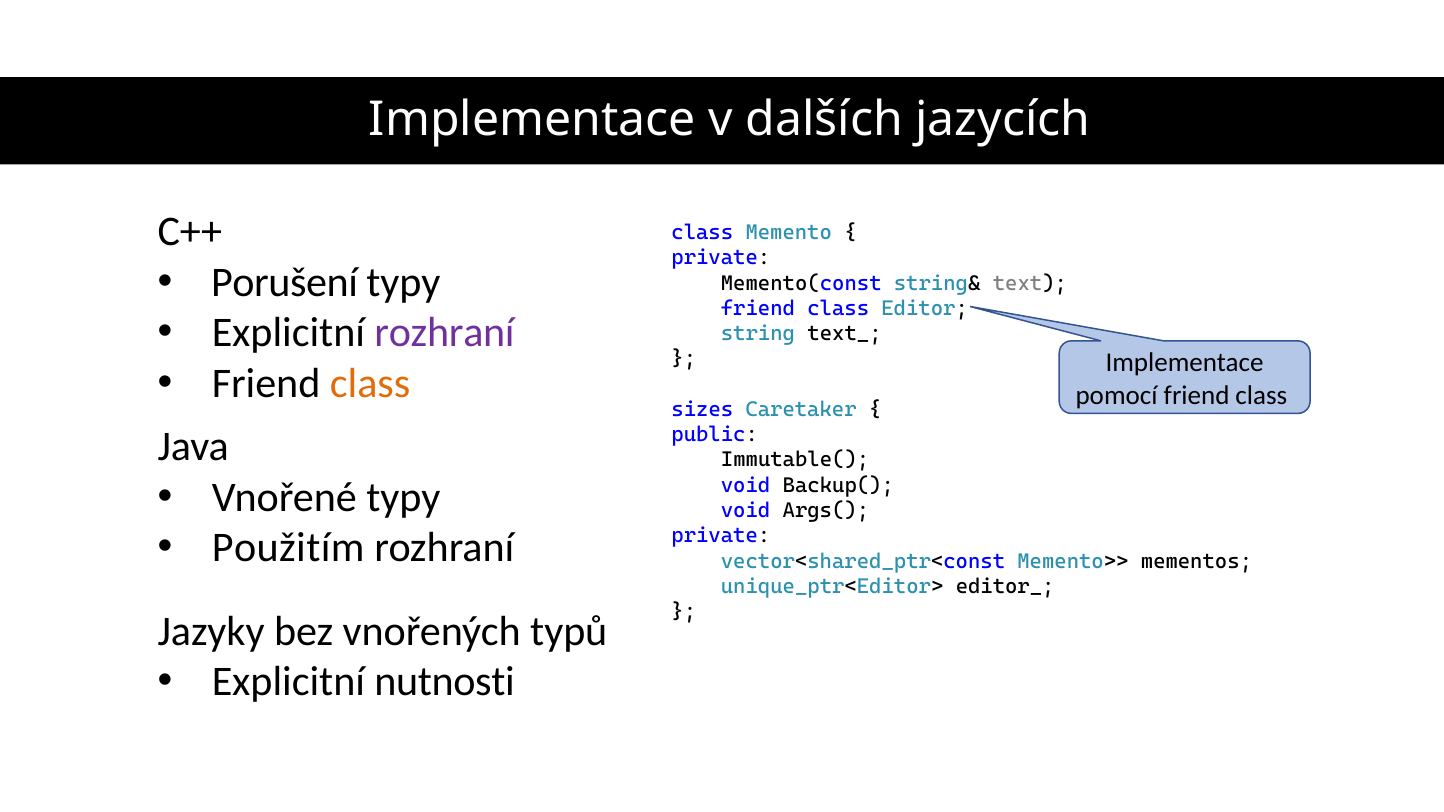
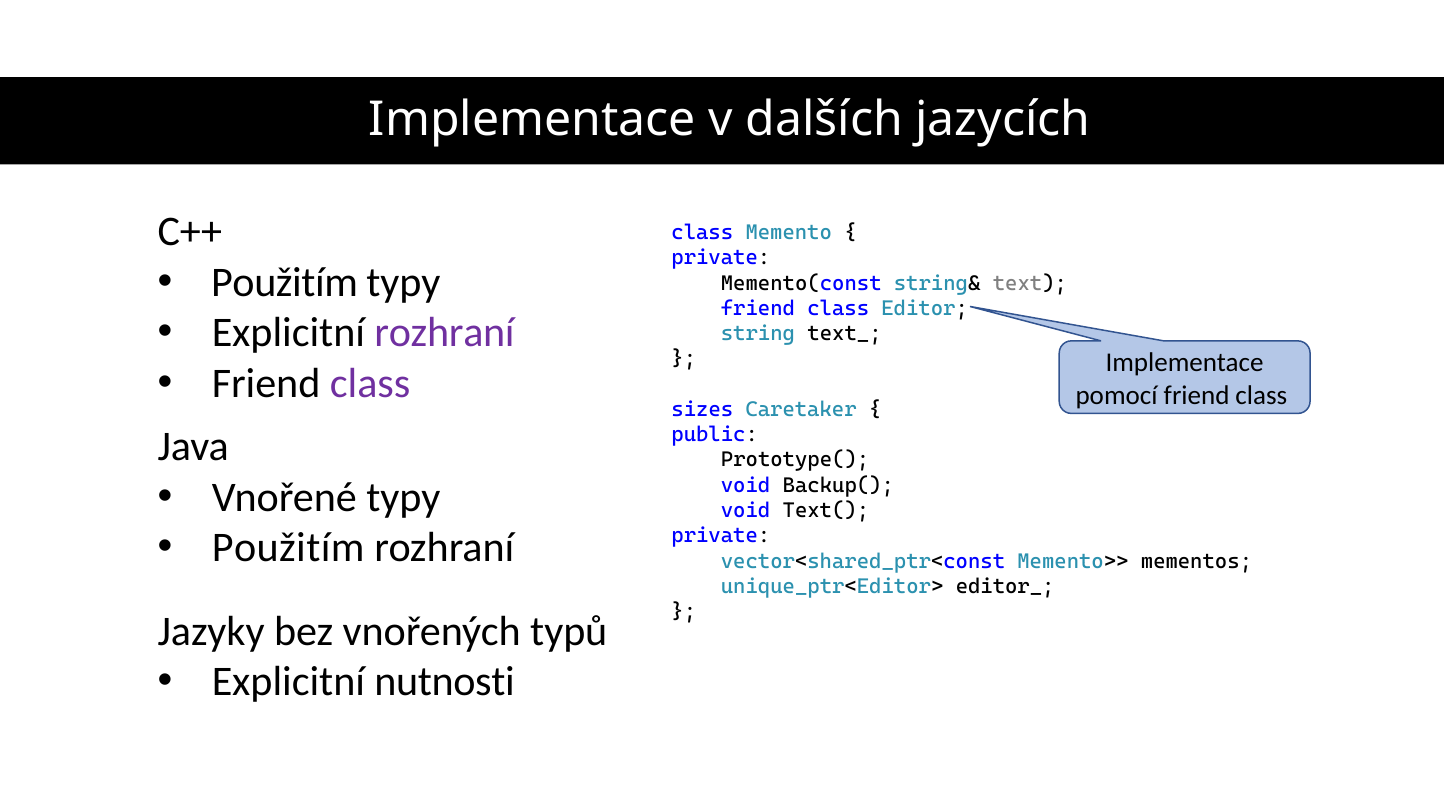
Porušení: Porušení -> Použitím (285, 283)
class colour: orange -> purple (370, 384)
Immutable(: Immutable( -> Prototype( (795, 460)
Args(: Args( -> Text( (826, 511)
